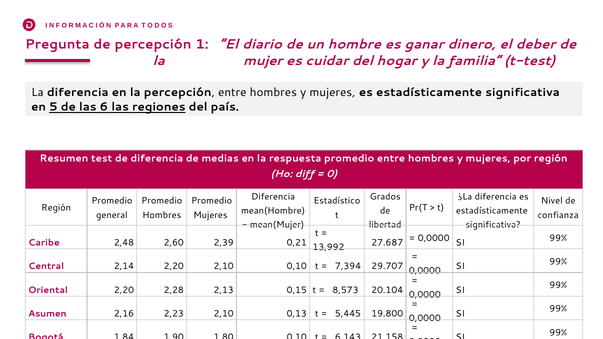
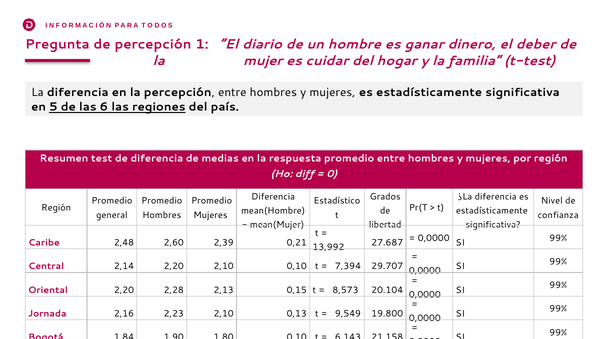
Asumen: Asumen -> Jornada (47, 314)
5,445: 5,445 -> 9,549 (348, 314)
